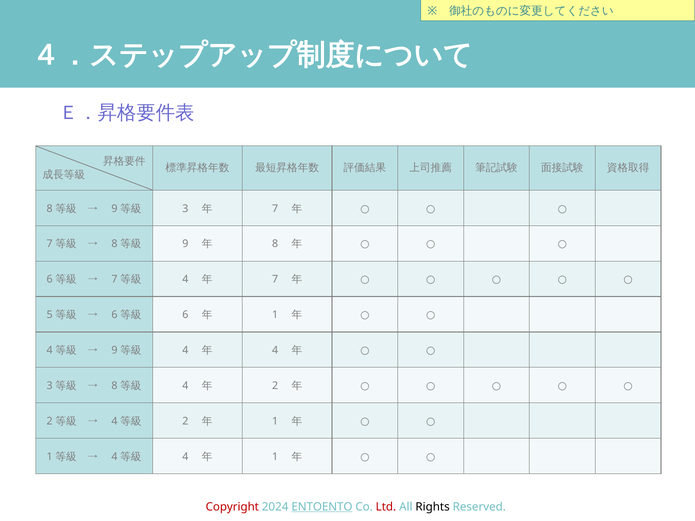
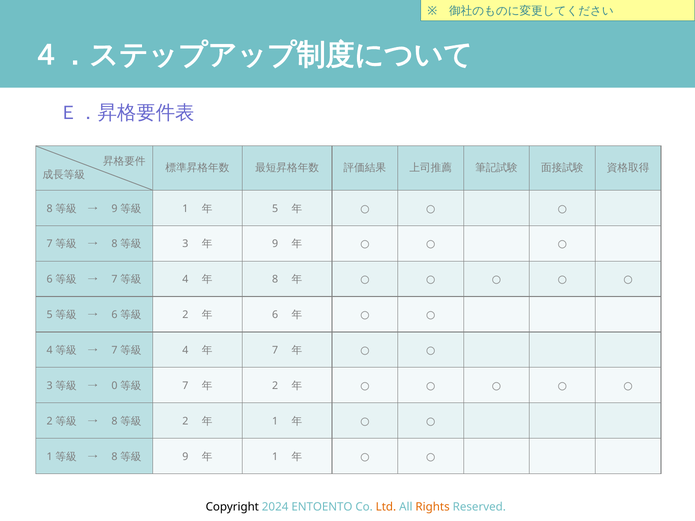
3: 3 -> 1 (185, 209)
7: 7 -> 5 (275, 209)
9: 9 -> 3 (185, 244)
8: 8 -> 9 (275, 244)
7: 7 -> 8 (275, 280)
6: 6 -> 2 (185, 315)
1: 1 -> 6 (275, 315)
9: 9 -> 7 (114, 350)
4: 4 -> 7 (275, 350)
8: 8 -> 0 (114, 386)
4: 4 -> 7 (185, 386)
4: 4 -> 8 (114, 421)
4: 4 -> 8 (114, 457)
4: 4 -> 9 (185, 457)
Copyright colour: red -> black (232, 507)
ENTOENTO underline: present -> none (322, 507)
Ltd colour: red -> orange (386, 507)
Rights colour: black -> orange (433, 507)
